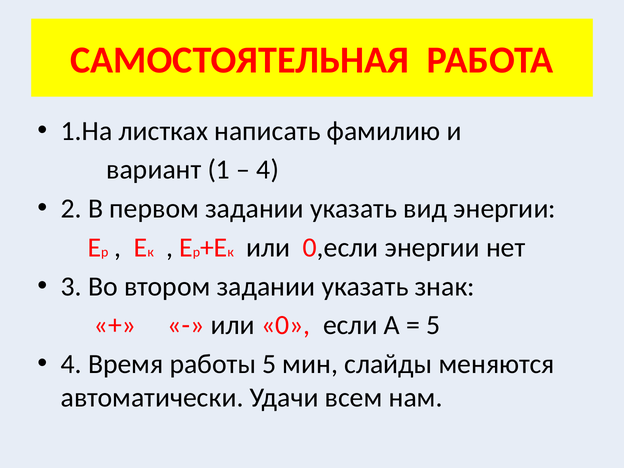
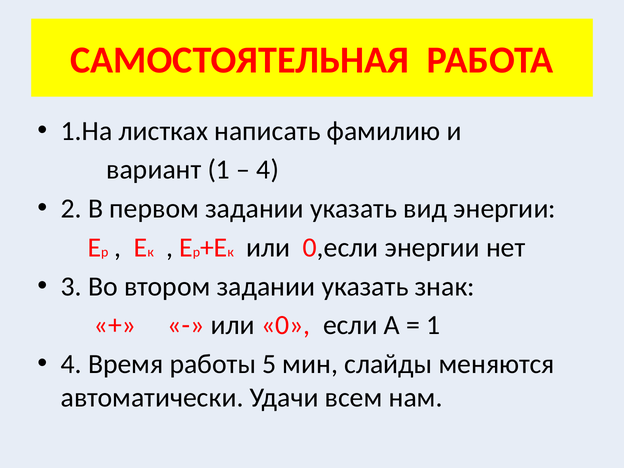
5: 5 -> 1 (433, 325)
